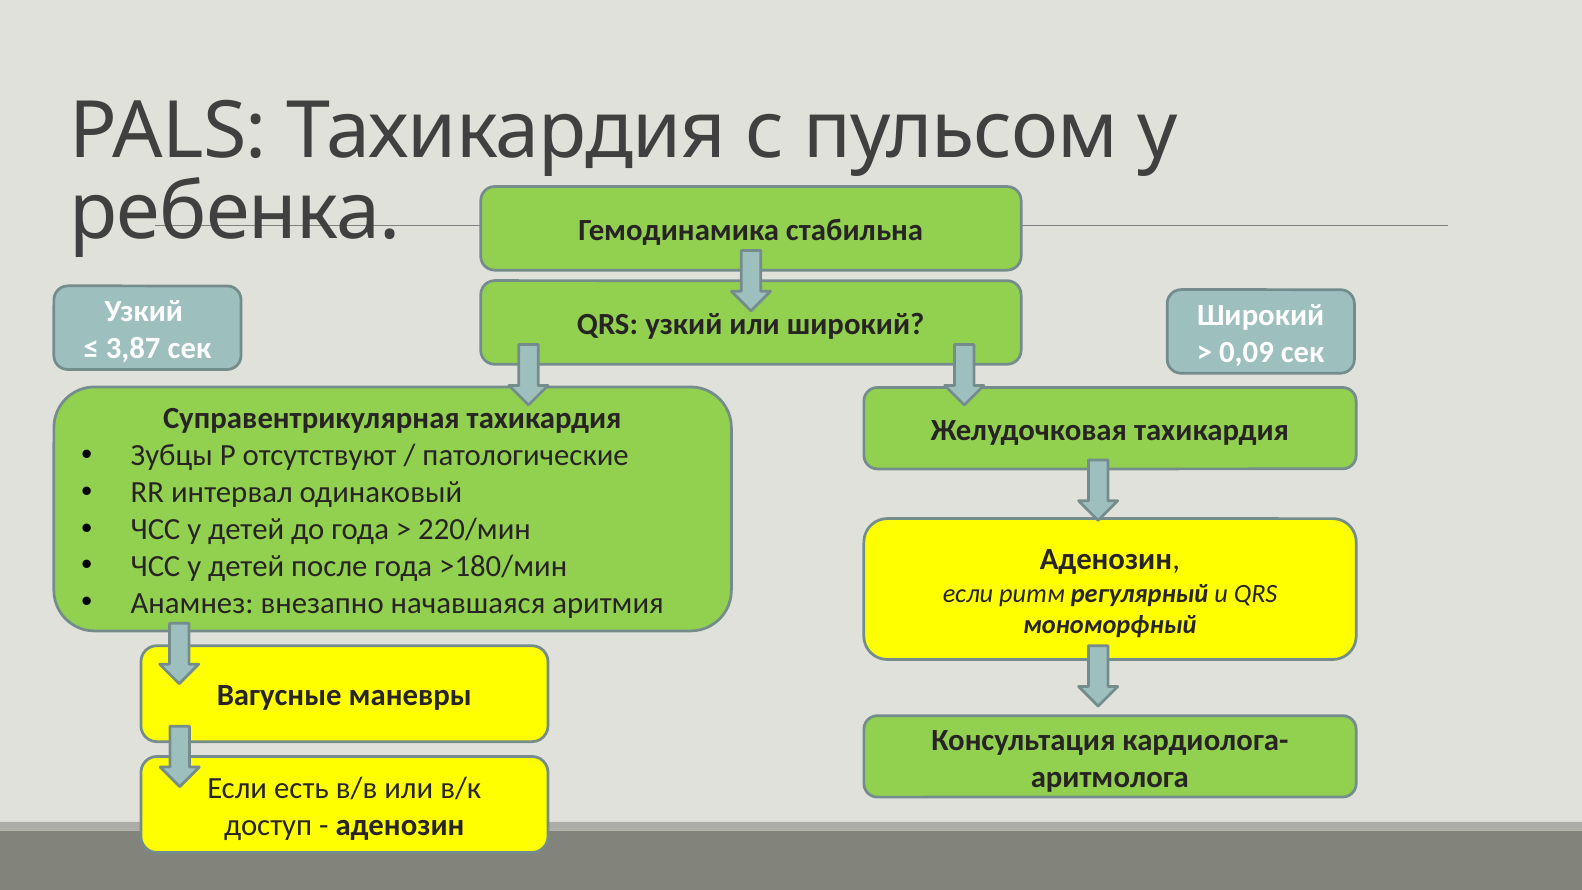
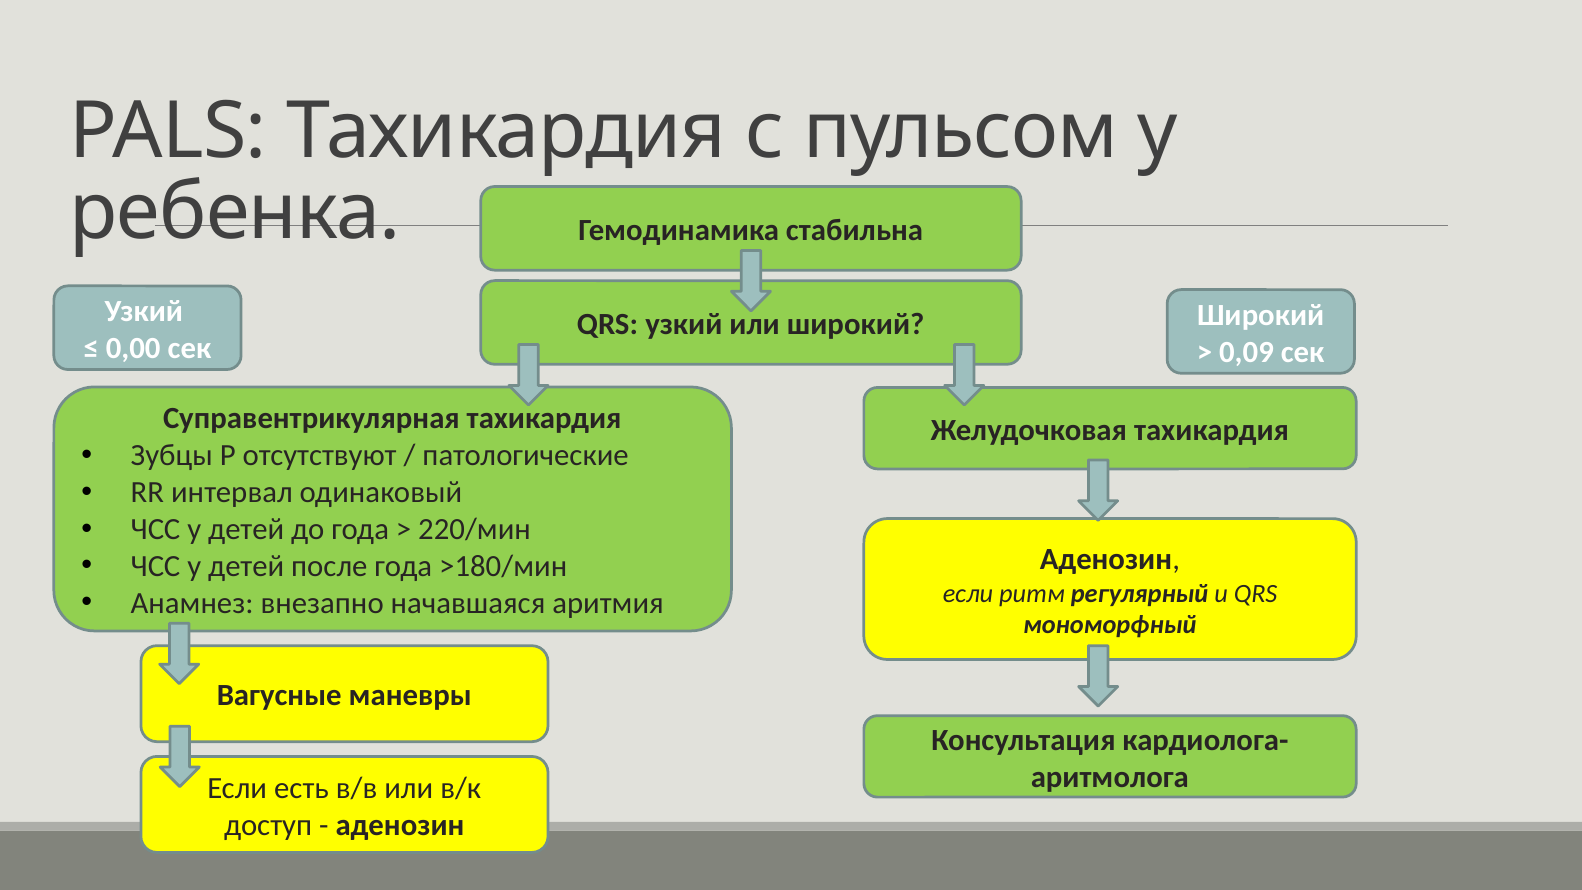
3,87: 3,87 -> 0,00 (133, 348)
